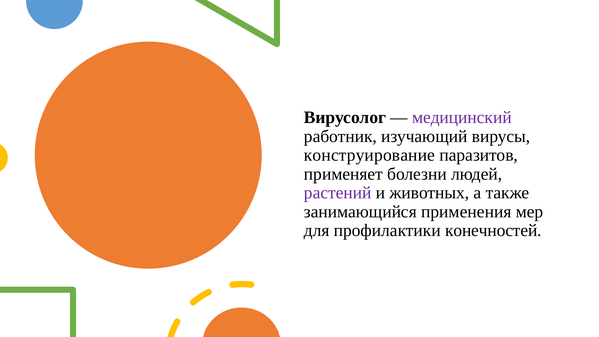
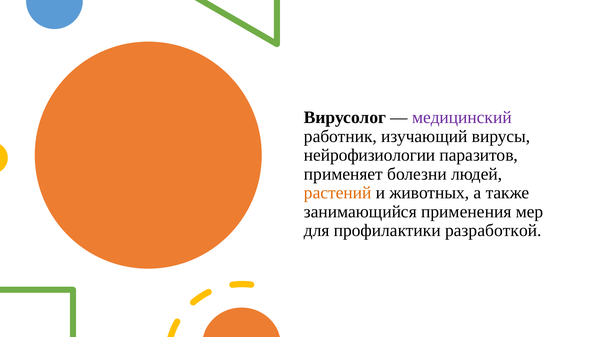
конструирование: конструирование -> нейрофизиологии (370, 155)
растений colour: purple -> orange (338, 193)
конечностей: конечностей -> разработкой (493, 230)
